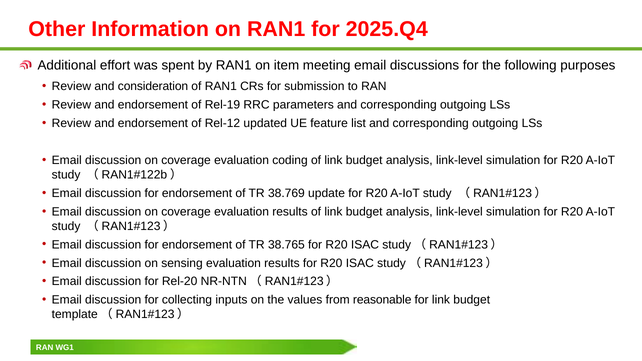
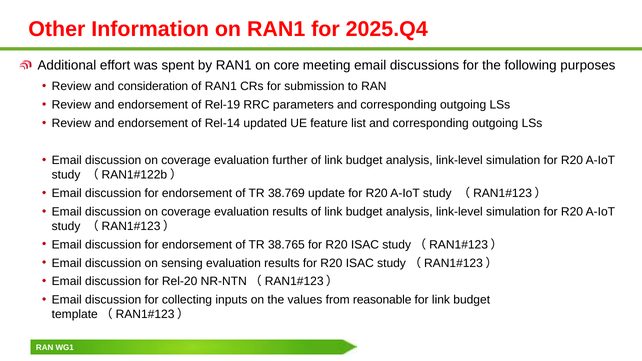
item: item -> core (287, 65)
Rel-12: Rel-12 -> Rel-14 (222, 123)
coding: coding -> further (290, 160)
